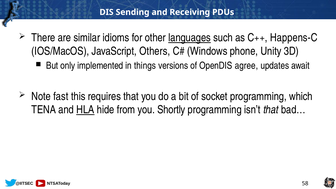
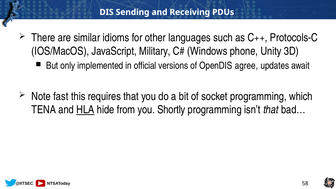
languages underline: present -> none (190, 38)
Happens-C: Happens-C -> Protocols-C (294, 38)
Others: Others -> Military (155, 51)
things: things -> official (145, 66)
